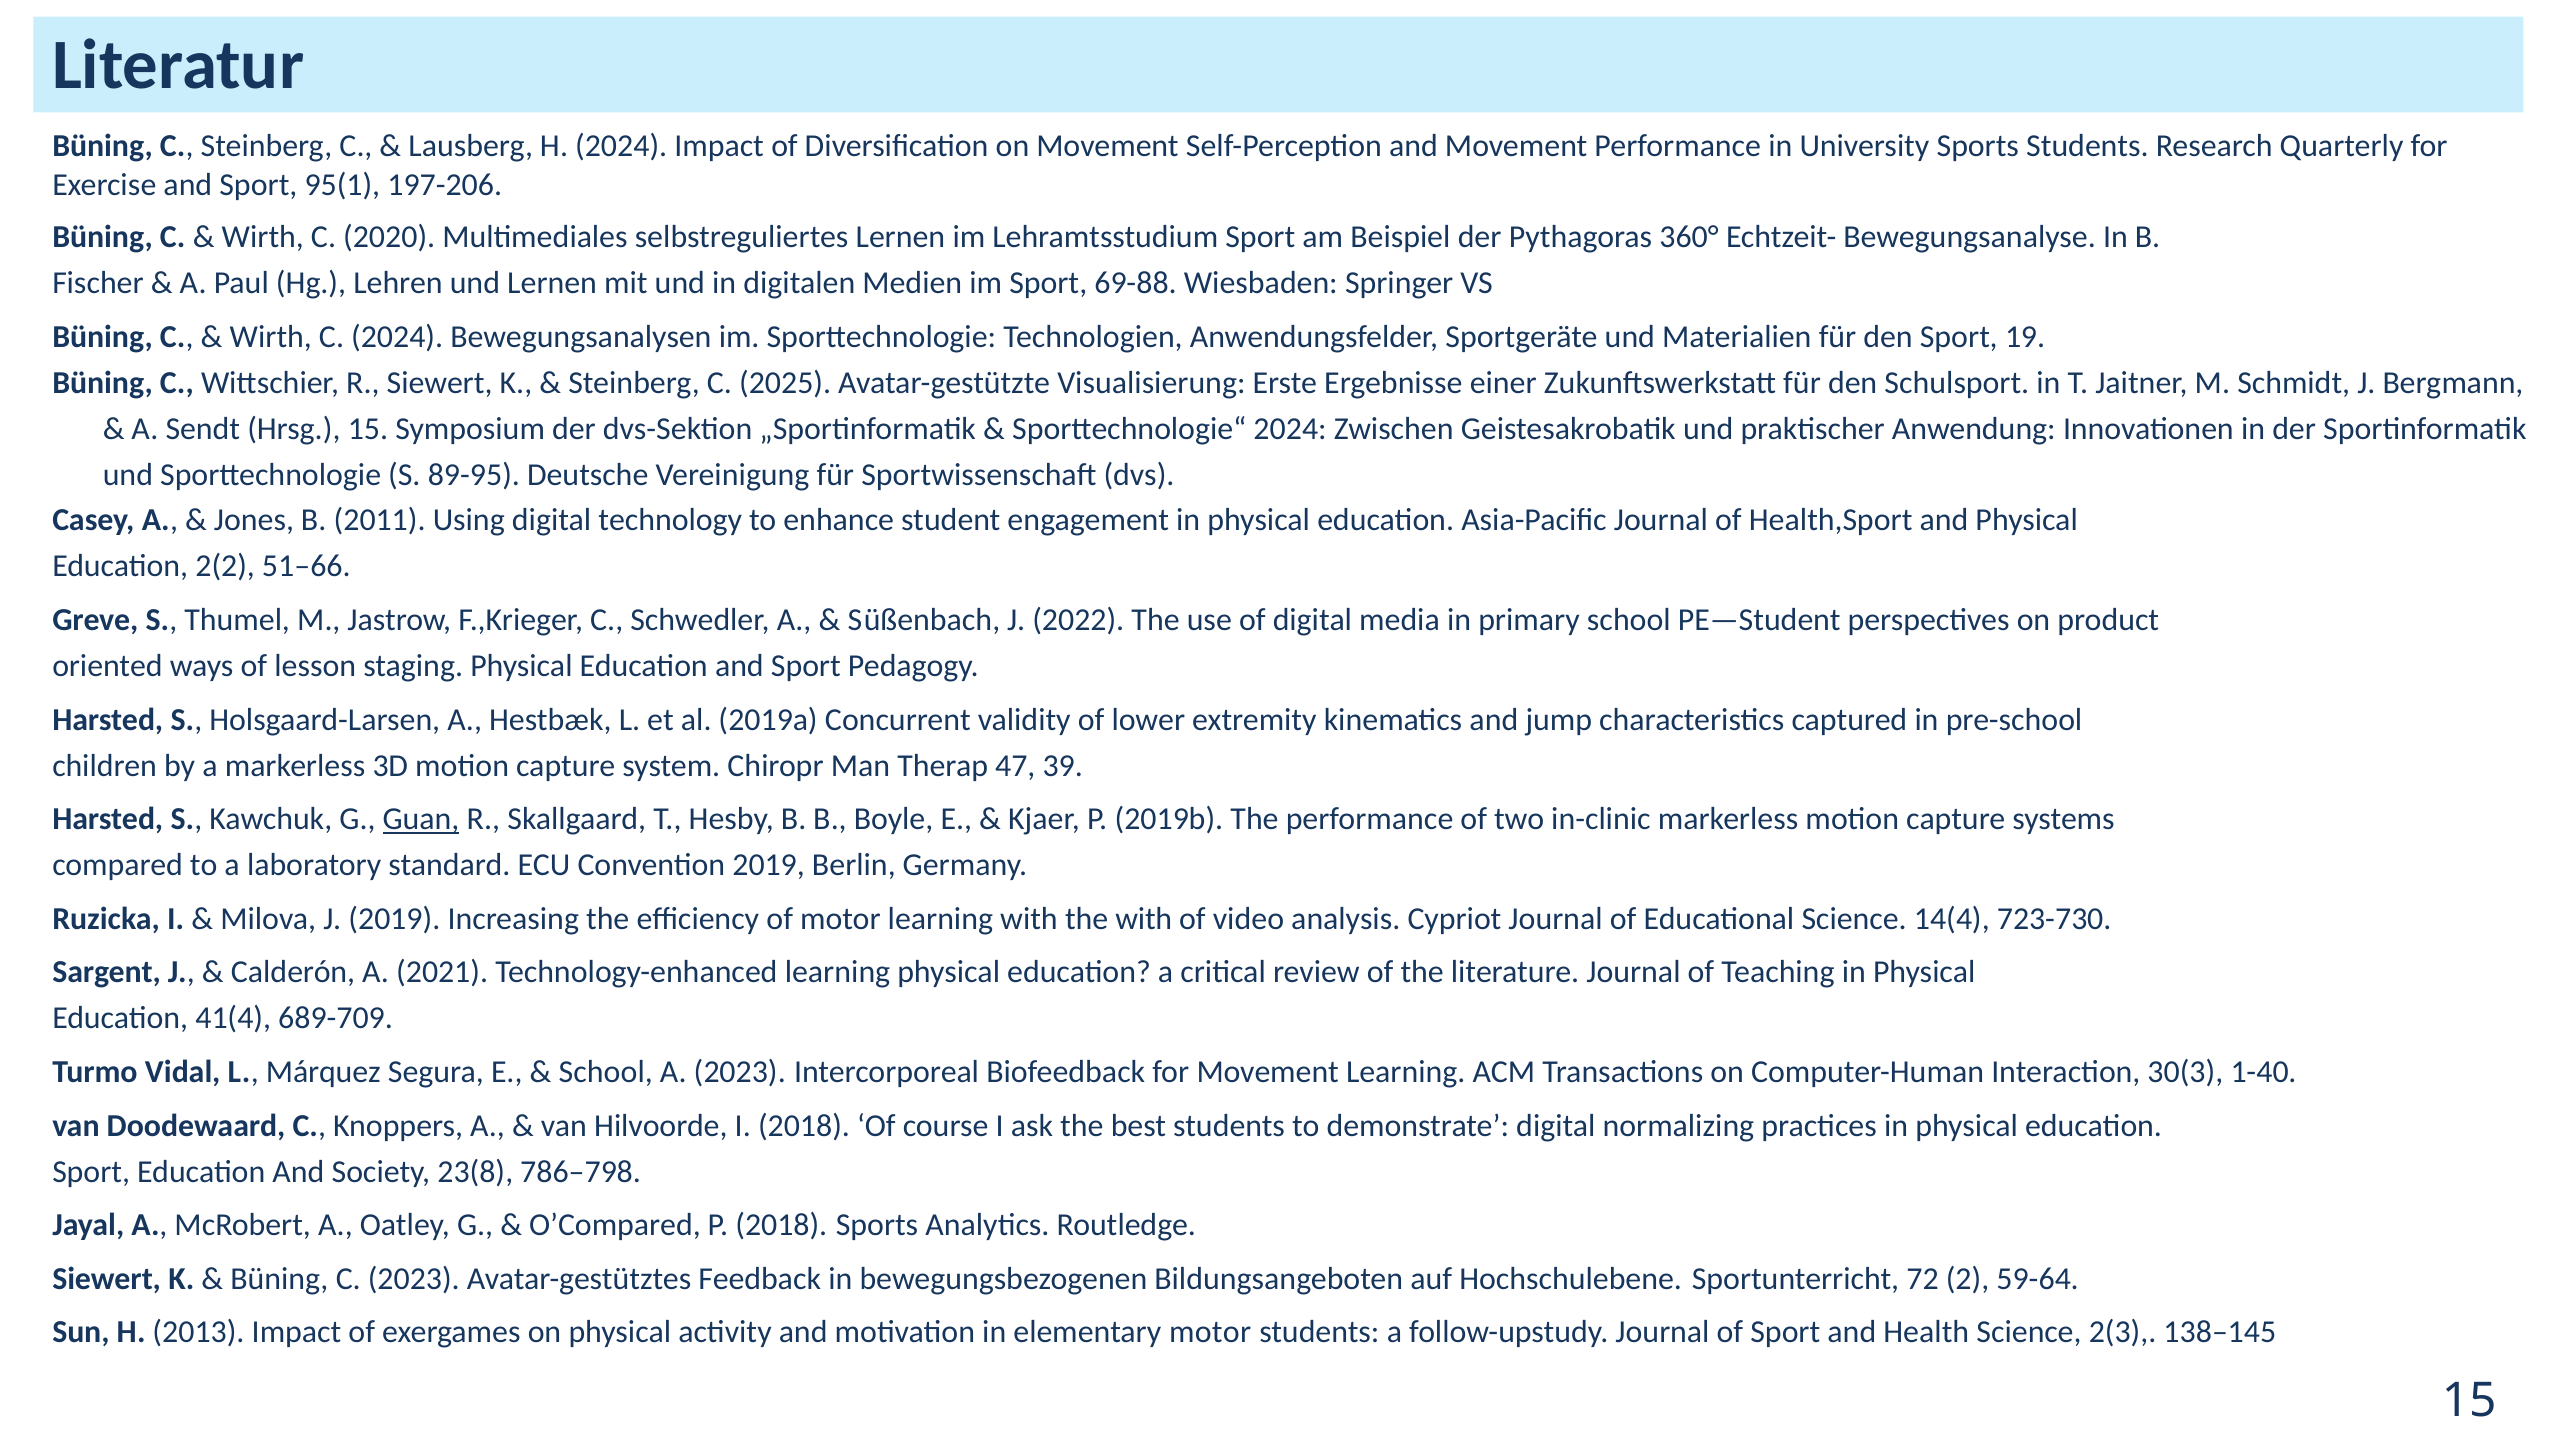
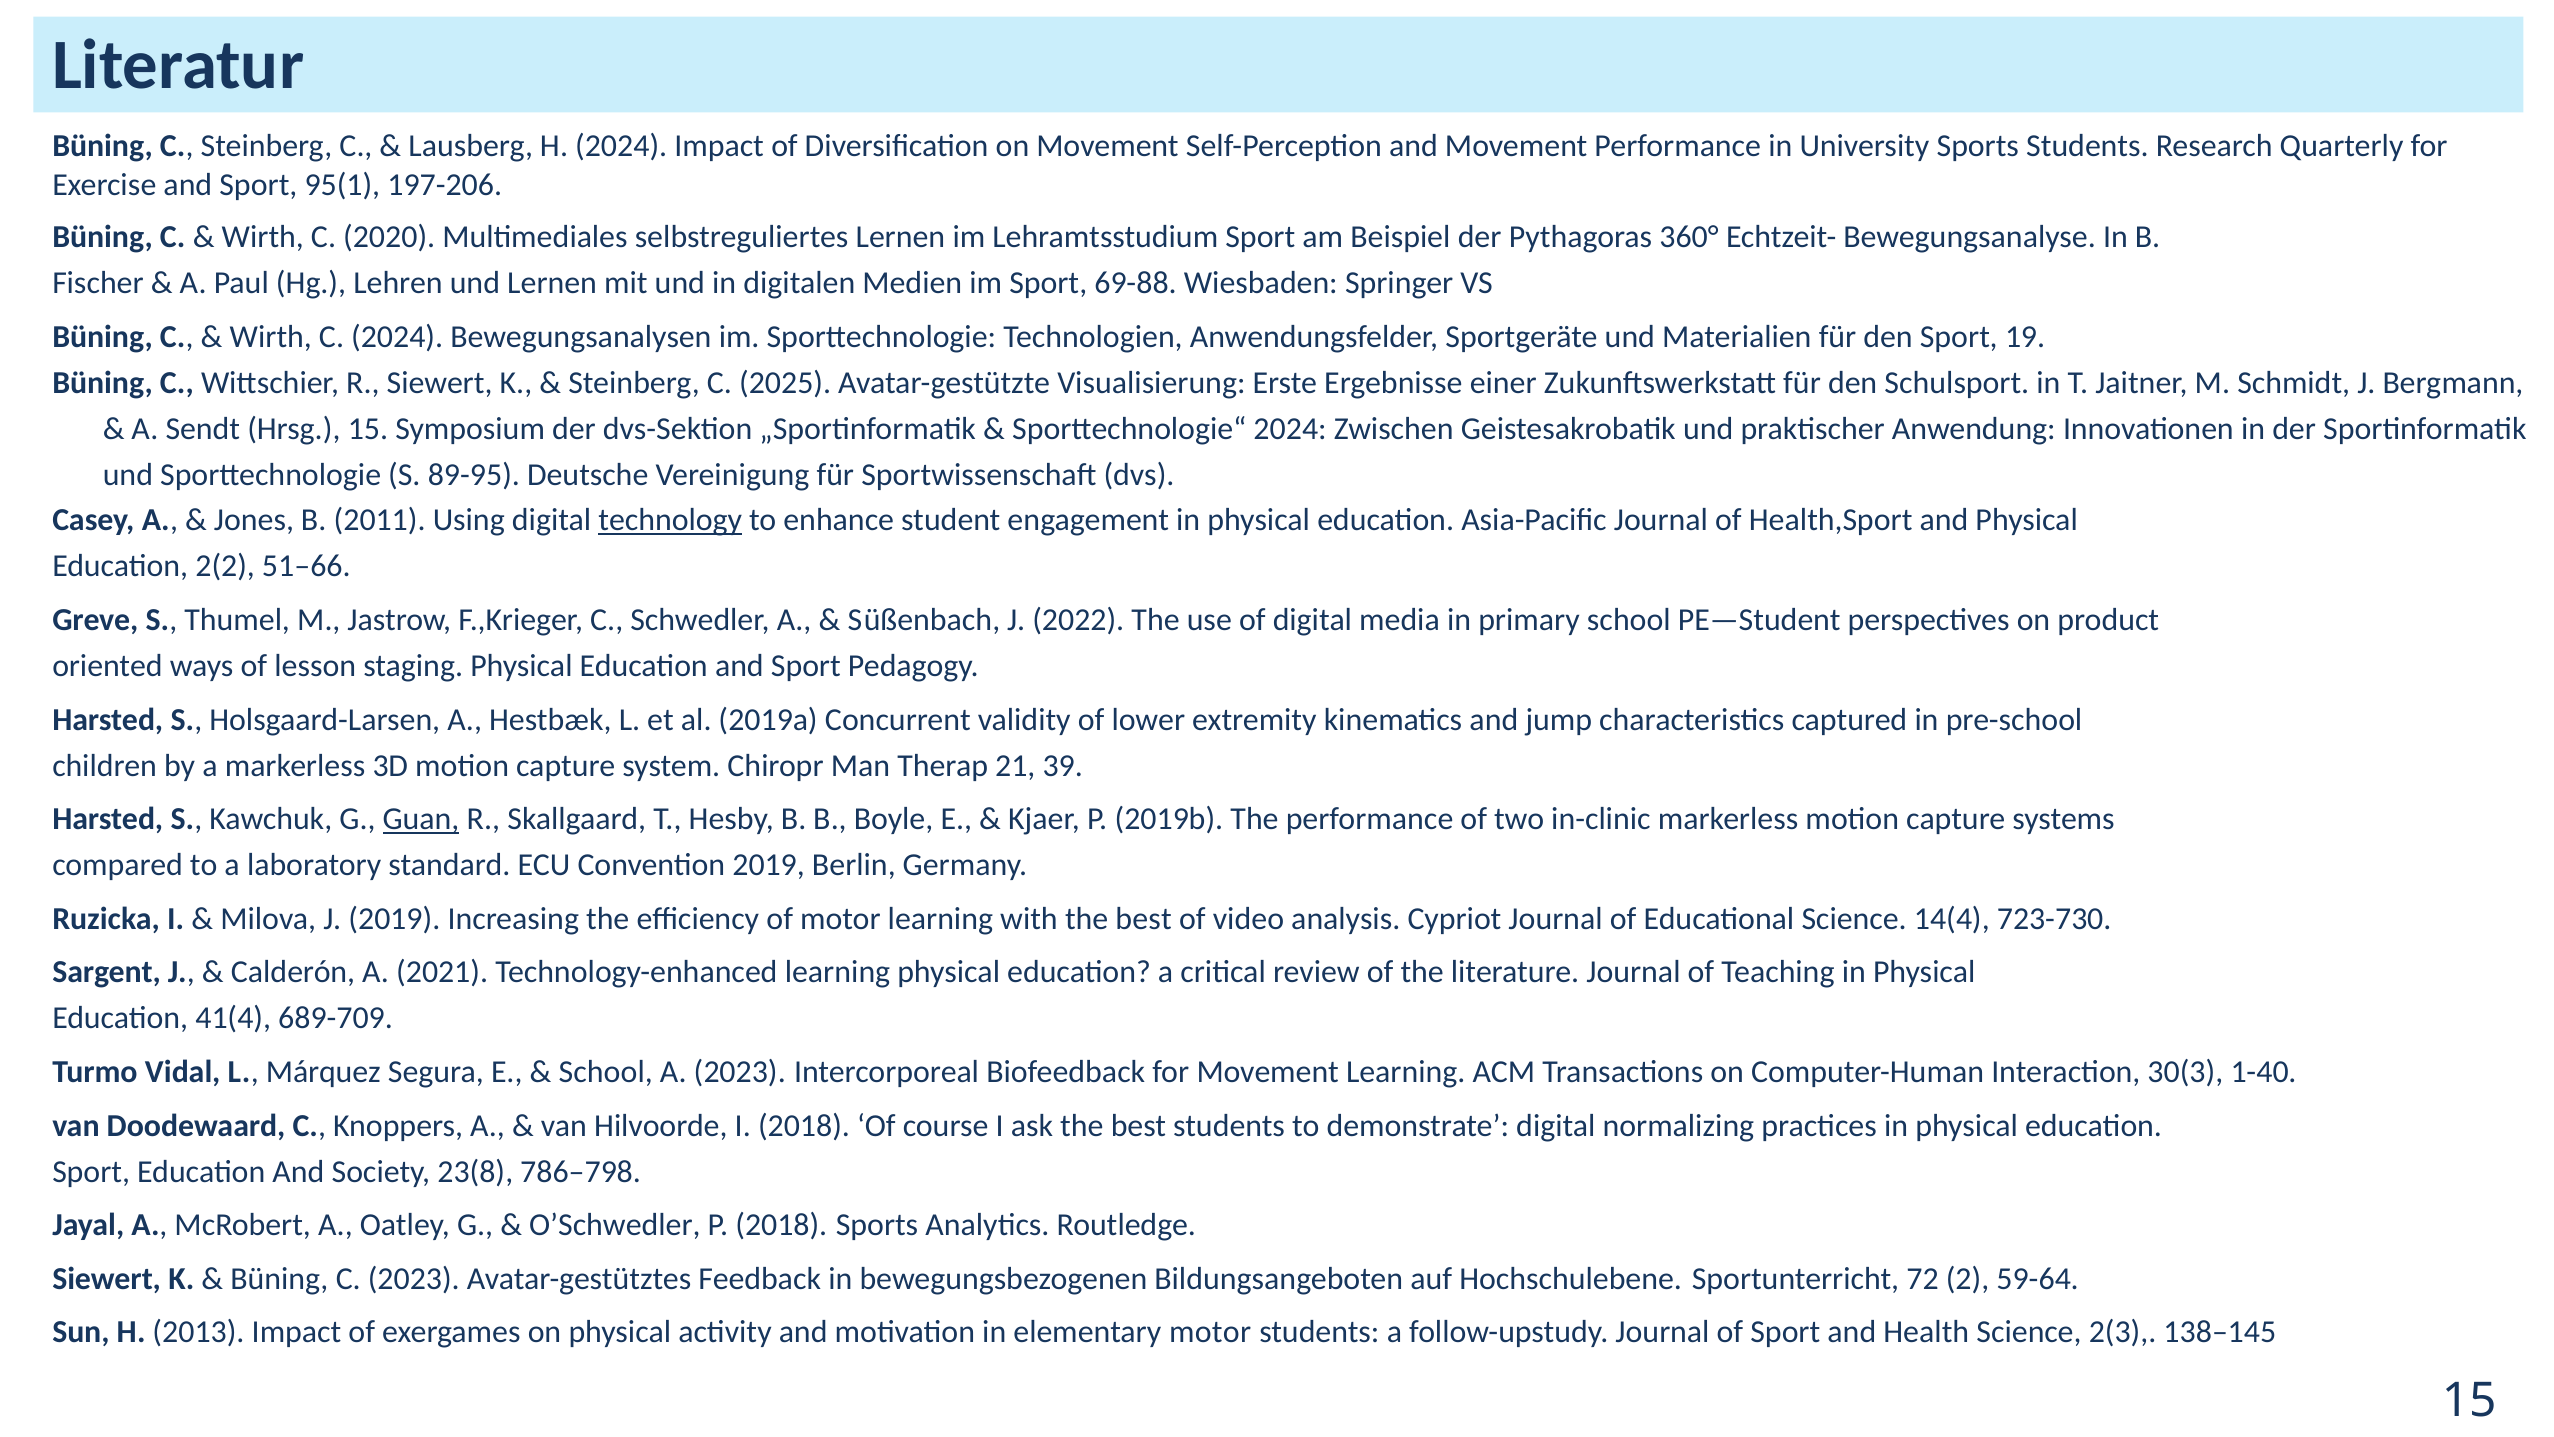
technology underline: none -> present (670, 520)
47: 47 -> 21 (1015, 765)
with the with: with -> best (1144, 918)
O’Compared: O’Compared -> O’Schwedler (615, 1225)
